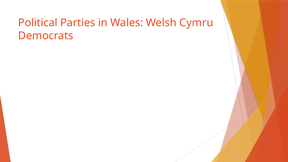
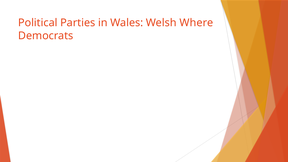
Cymru: Cymru -> Where (196, 23)
